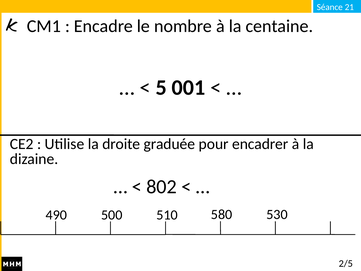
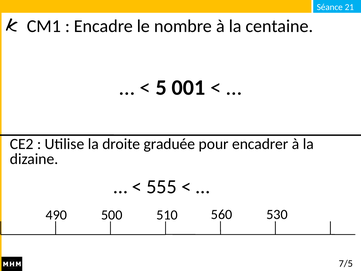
802: 802 -> 555 (162, 187)
580: 580 -> 560 (222, 214)
2/5: 2/5 -> 7/5 (346, 263)
